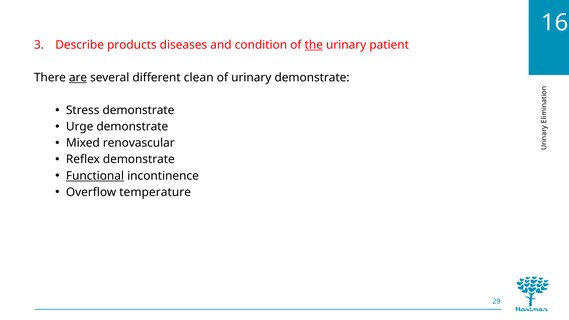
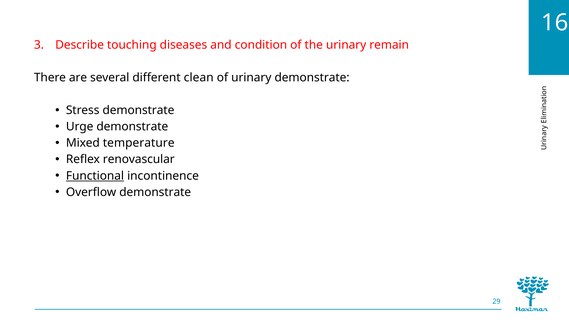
products: products -> touching (132, 45)
the underline: present -> none (314, 45)
patient: patient -> remain (389, 45)
are underline: present -> none (78, 78)
renovascular: renovascular -> temperature (139, 143)
Reflex demonstrate: demonstrate -> renovascular (139, 159)
Overflow temperature: temperature -> demonstrate (155, 192)
